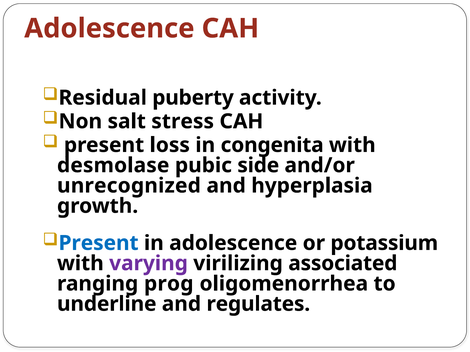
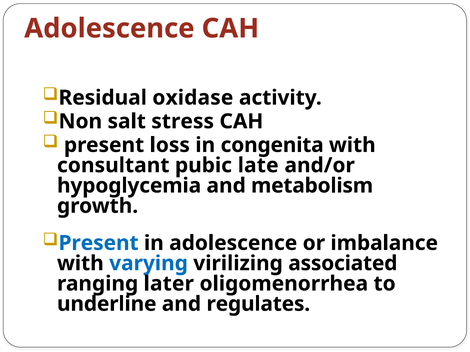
puberty: puberty -> oxidase (193, 98)
desmolase: desmolase -> consultant (113, 166)
side: side -> late (258, 166)
unrecognized: unrecognized -> hypoglycemia (129, 186)
hyperplasia: hyperplasia -> metabolism (312, 186)
potassium: potassium -> imbalance (384, 243)
varying colour: purple -> blue (149, 264)
prog: prog -> later (169, 284)
